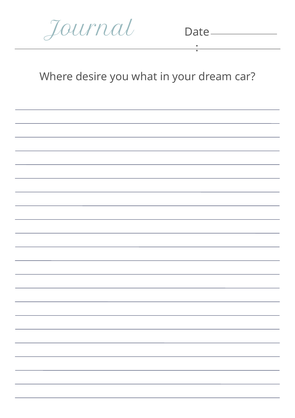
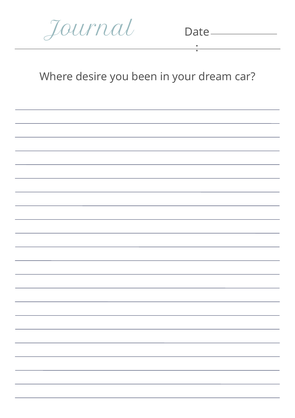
what: what -> been (144, 77)
